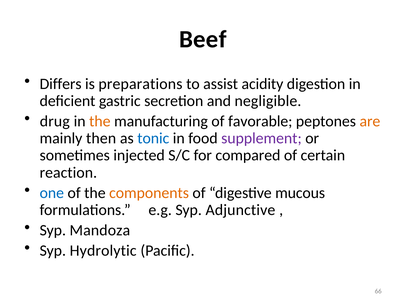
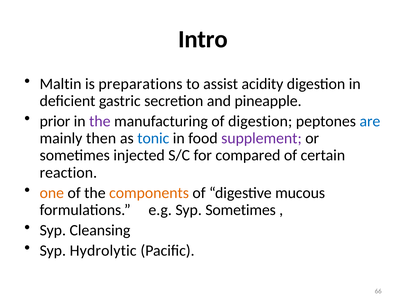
Beef: Beef -> Intro (203, 39)
Differs: Differs -> Maltin (61, 84)
negligible: negligible -> pineapple (268, 101)
drug: drug -> prior (55, 121)
the colour: orange -> purple (100, 121)
of favorable: favorable -> digestion (260, 121)
are colour: orange -> blue (370, 121)
one colour: blue -> orange (52, 192)
Syp Adjunctive: Adjunctive -> Sometimes (241, 210)
Mandoza: Mandoza -> Cleansing (100, 230)
